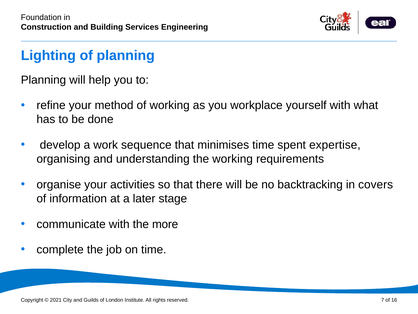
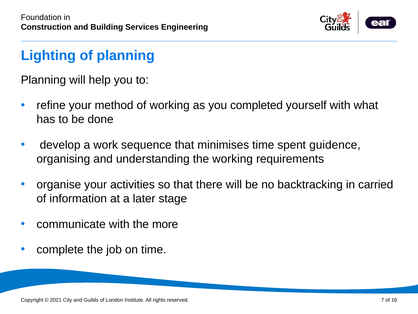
workplace: workplace -> completed (257, 105)
expertise: expertise -> guidence (335, 145)
covers: covers -> carried (376, 184)
